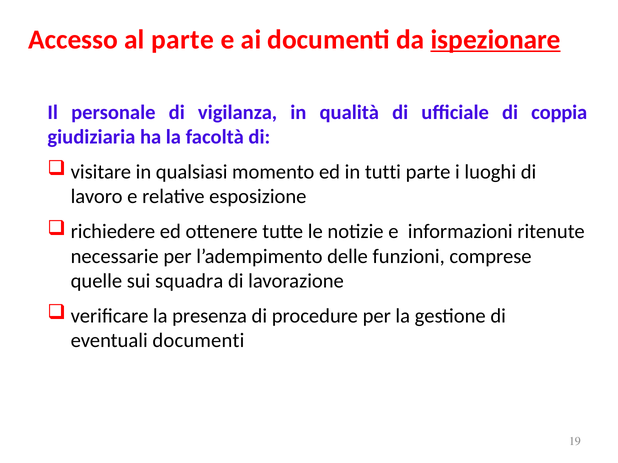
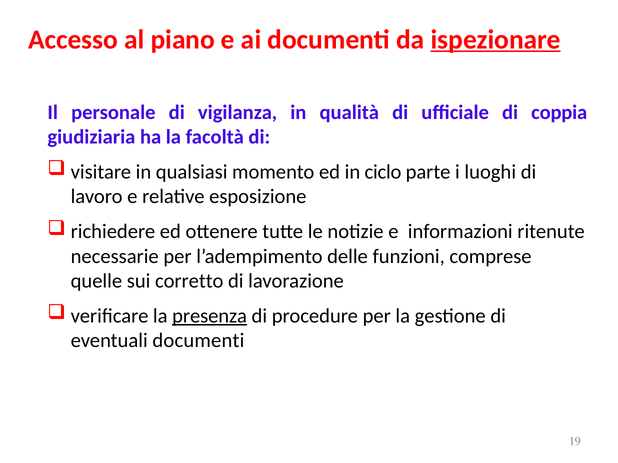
al parte: parte -> piano (183, 40)
tutti: tutti -> ciclo (383, 172)
squadra: squadra -> corretto (189, 281)
presenza underline: none -> present (210, 316)
